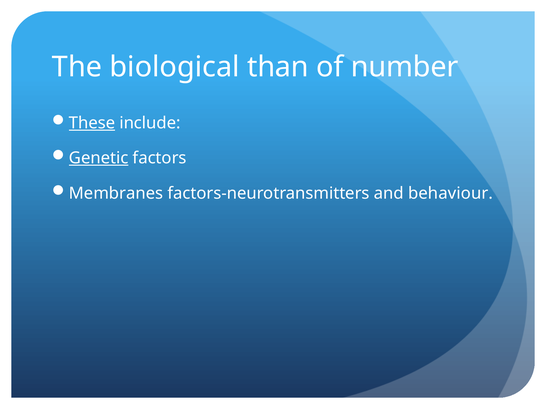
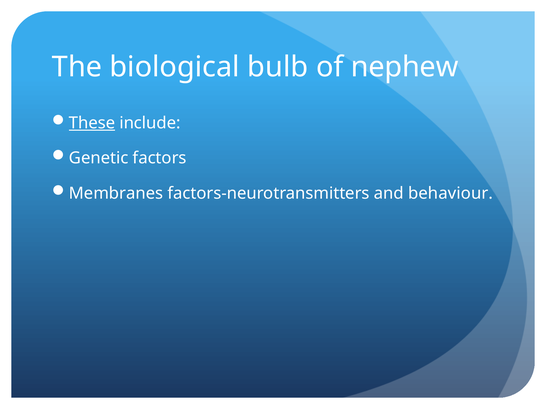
than: than -> bulb (278, 67)
number: number -> nephew (405, 67)
Genetic underline: present -> none (99, 158)
